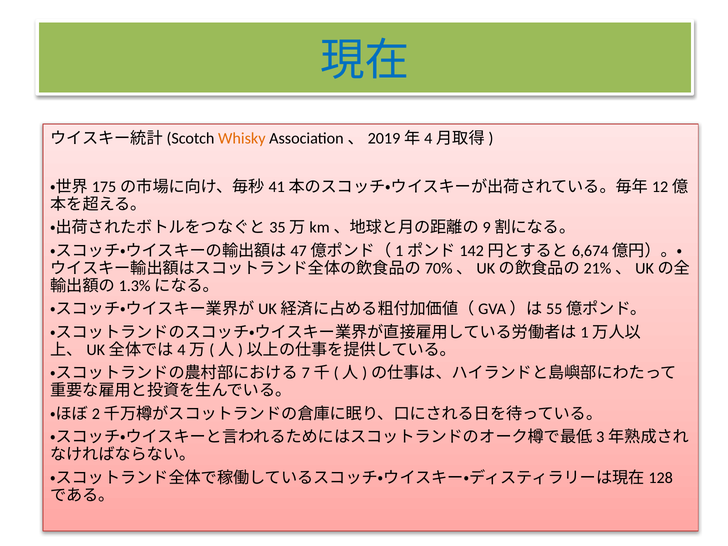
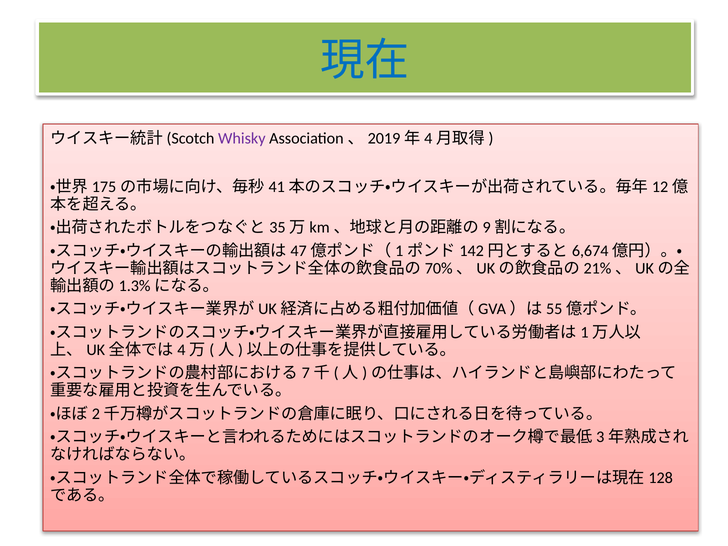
Whisky colour: orange -> purple (242, 138)
